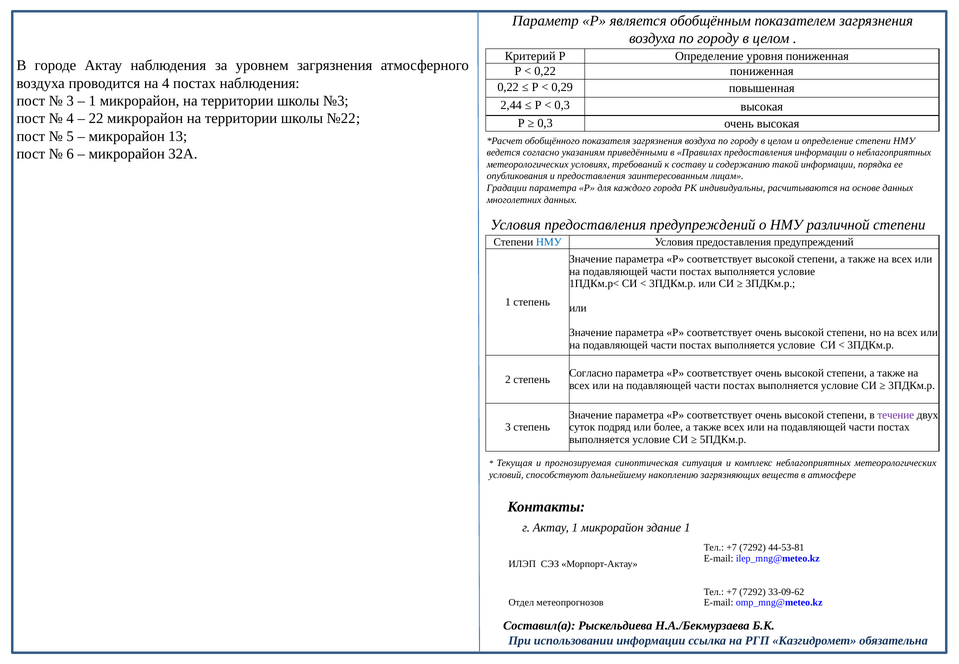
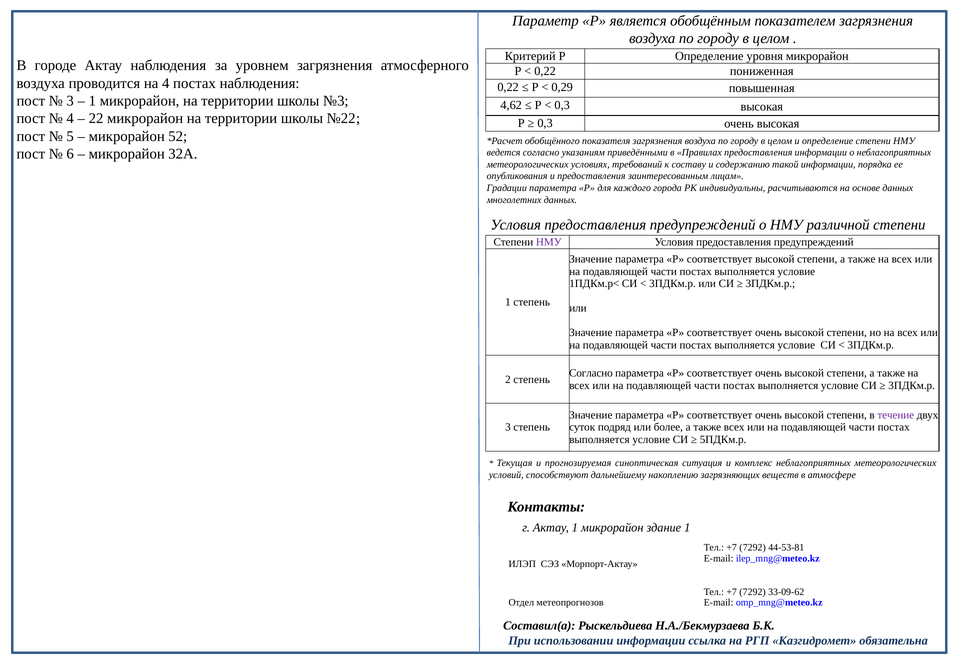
уровня пониженная: пониженная -> микрорайон (817, 56)
2,44: 2,44 -> 4,62 (511, 105)
13: 13 -> 52 (178, 136)
НМУ colour: blue -> purple (549, 242)
